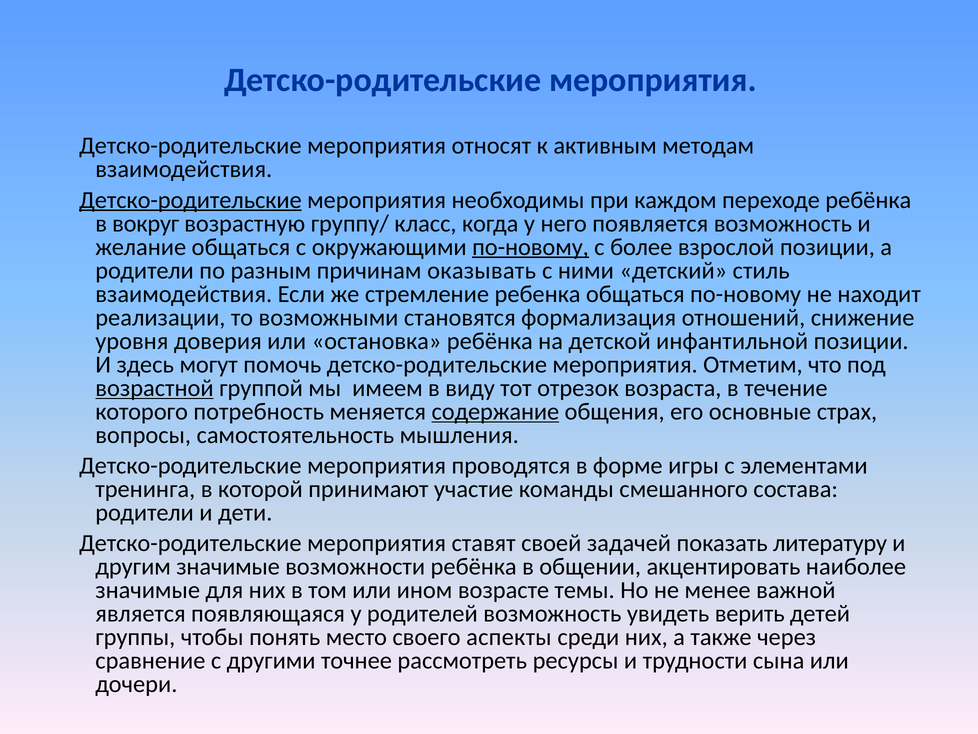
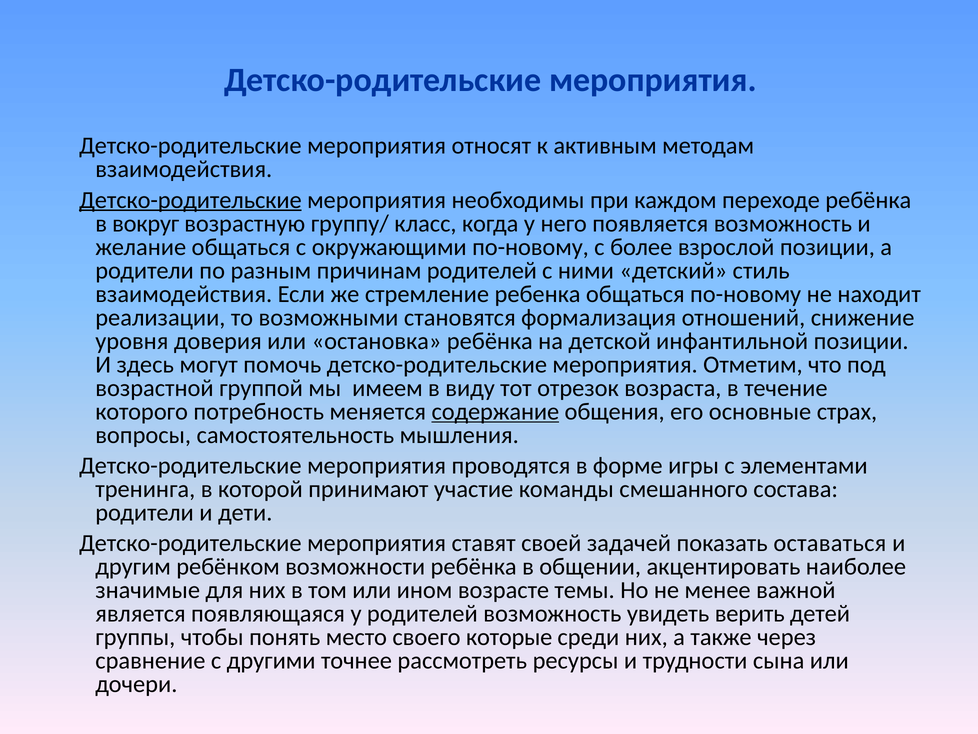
по-новому underline: present -> none (531, 247)
причинам оказывать: оказывать -> родителей (482, 270)
возрастной underline: present -> none (155, 388)
литературу: литературу -> оставаться (830, 543)
другим значимые: значимые -> ребёнком (228, 566)
аспекты: аспекты -> которые (509, 637)
